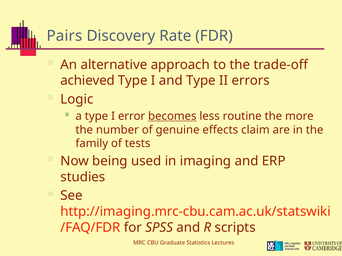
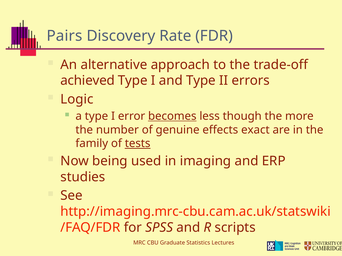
routine: routine -> though (242, 116)
claim: claim -> exact (255, 130)
tests underline: none -> present (138, 144)
